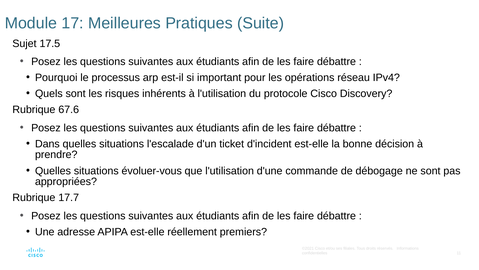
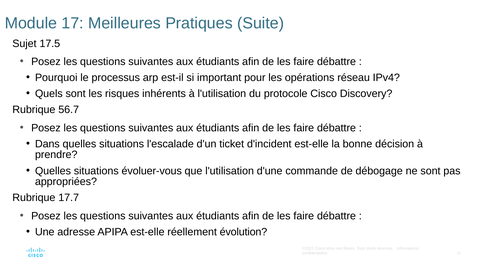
67.6: 67.6 -> 56.7 (69, 110)
premiers: premiers -> évolution (243, 231)
